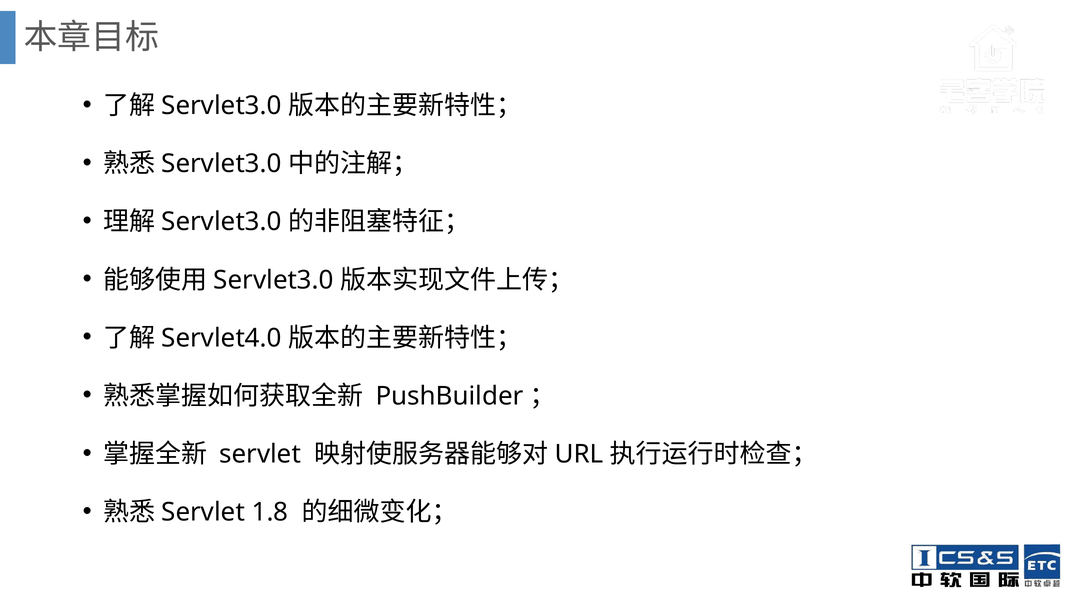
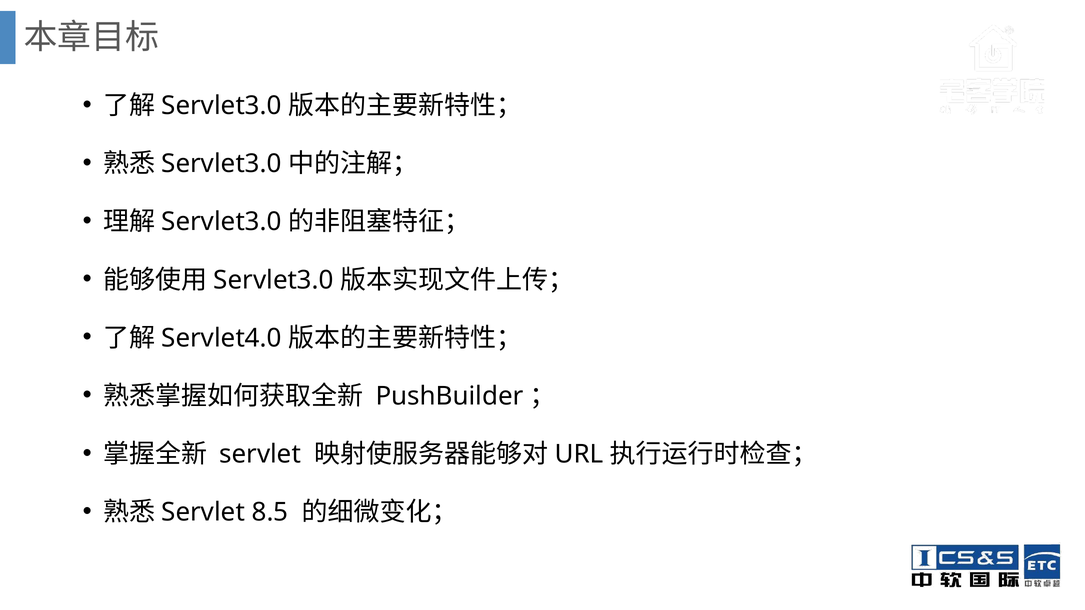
1.8: 1.8 -> 8.5 (270, 512)
